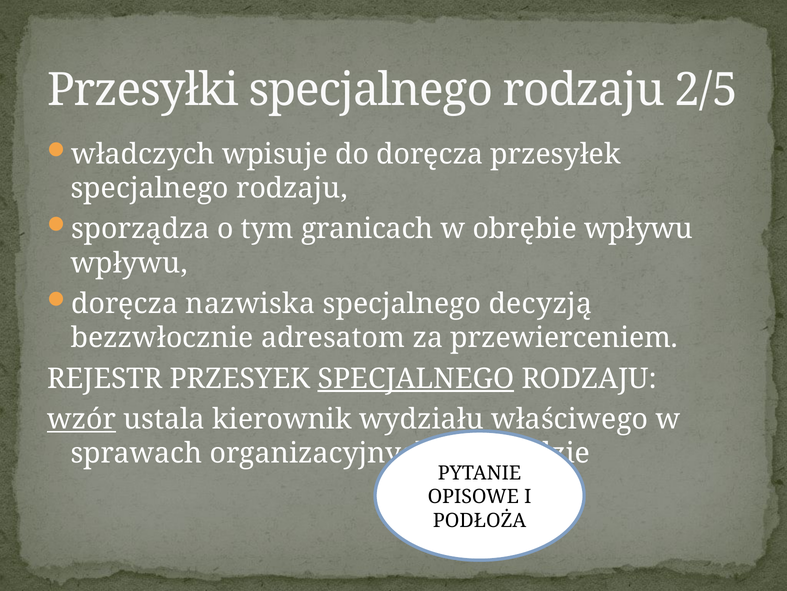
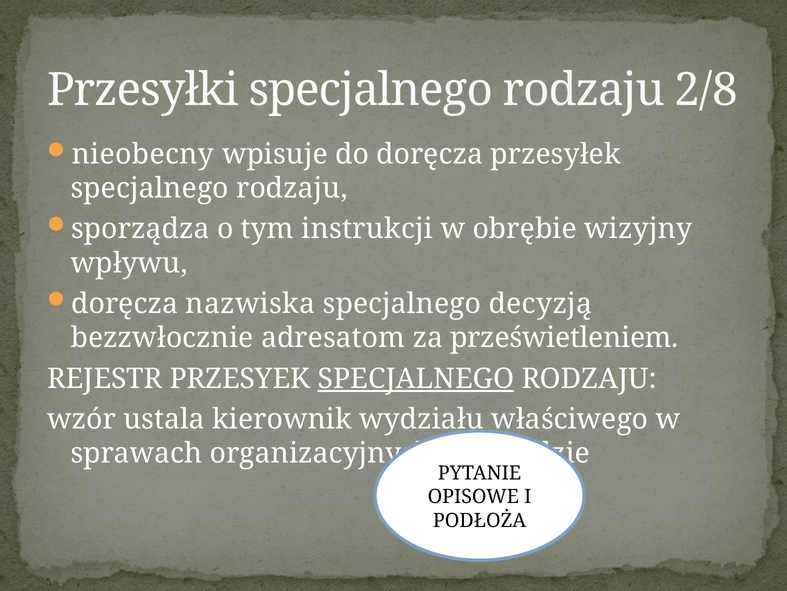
2/5: 2/5 -> 2/8 (706, 90)
władczych: władczych -> nieobecny (143, 154)
granicach: granicach -> instrukcji (367, 229)
obrębie wpływu: wpływu -> wizyjny (638, 229)
przewierceniem: przewierceniem -> prześwietleniem (564, 338)
wzór underline: present -> none (81, 419)
